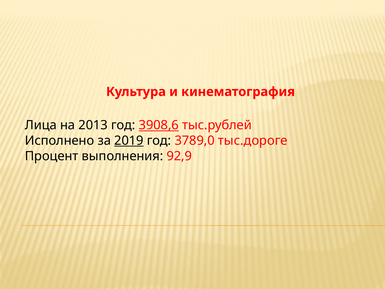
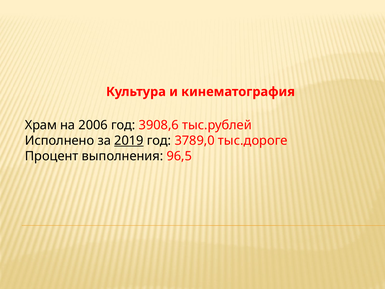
Лица: Лица -> Храм (41, 125)
2013: 2013 -> 2006 (93, 125)
3908,6 underline: present -> none (159, 125)
92,9: 92,9 -> 96,5 (179, 156)
